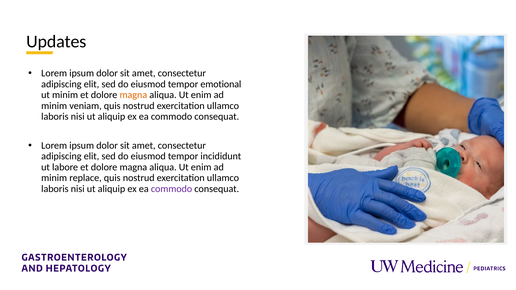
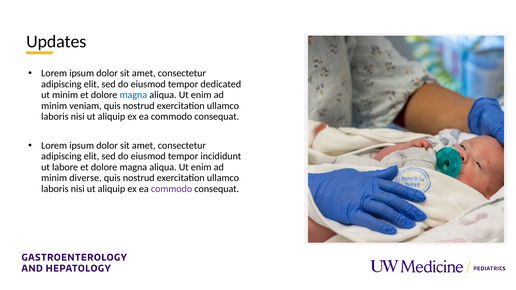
emotional: emotional -> dedicated (221, 84)
magna colour: orange -> blue (133, 95)
replace: replace -> diverse (85, 178)
